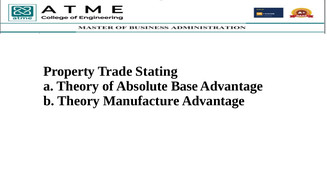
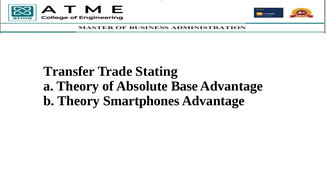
Property: Property -> Transfer (69, 71)
Manufacture: Manufacture -> Smartphones (141, 101)
